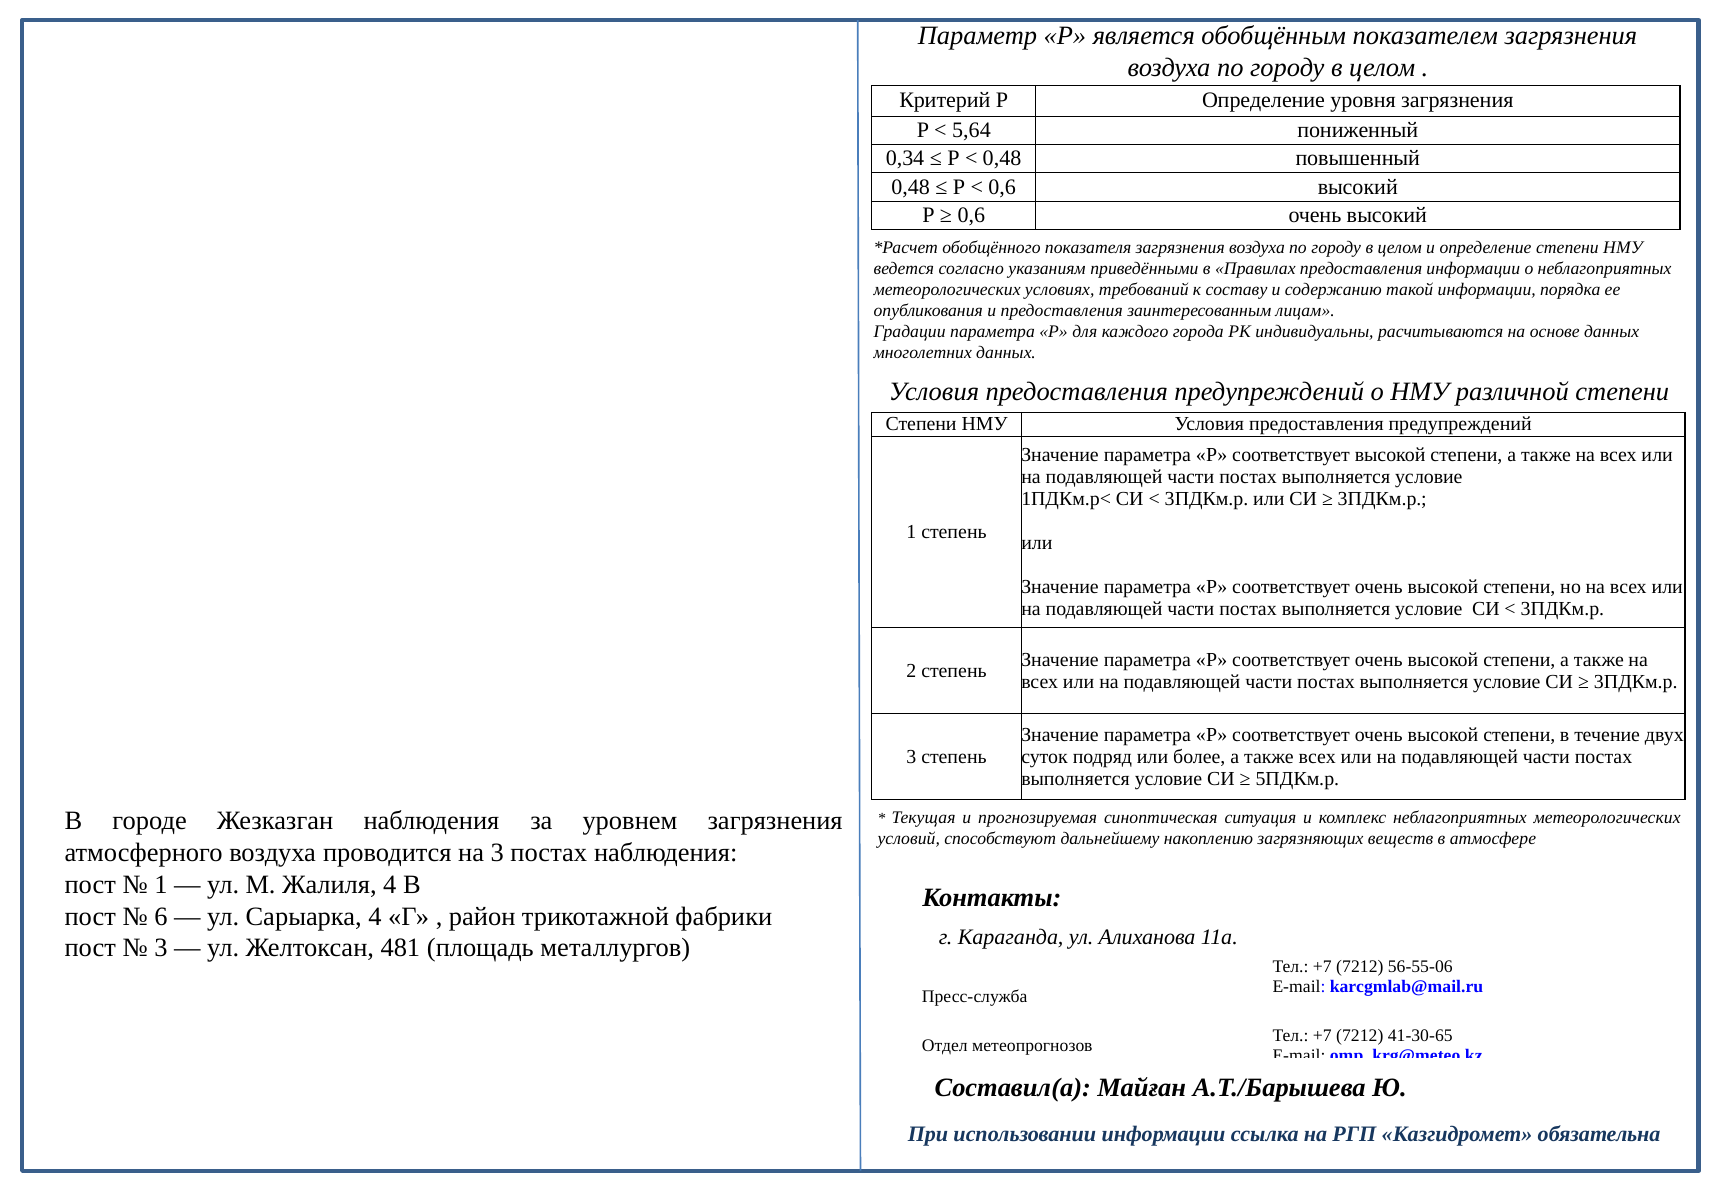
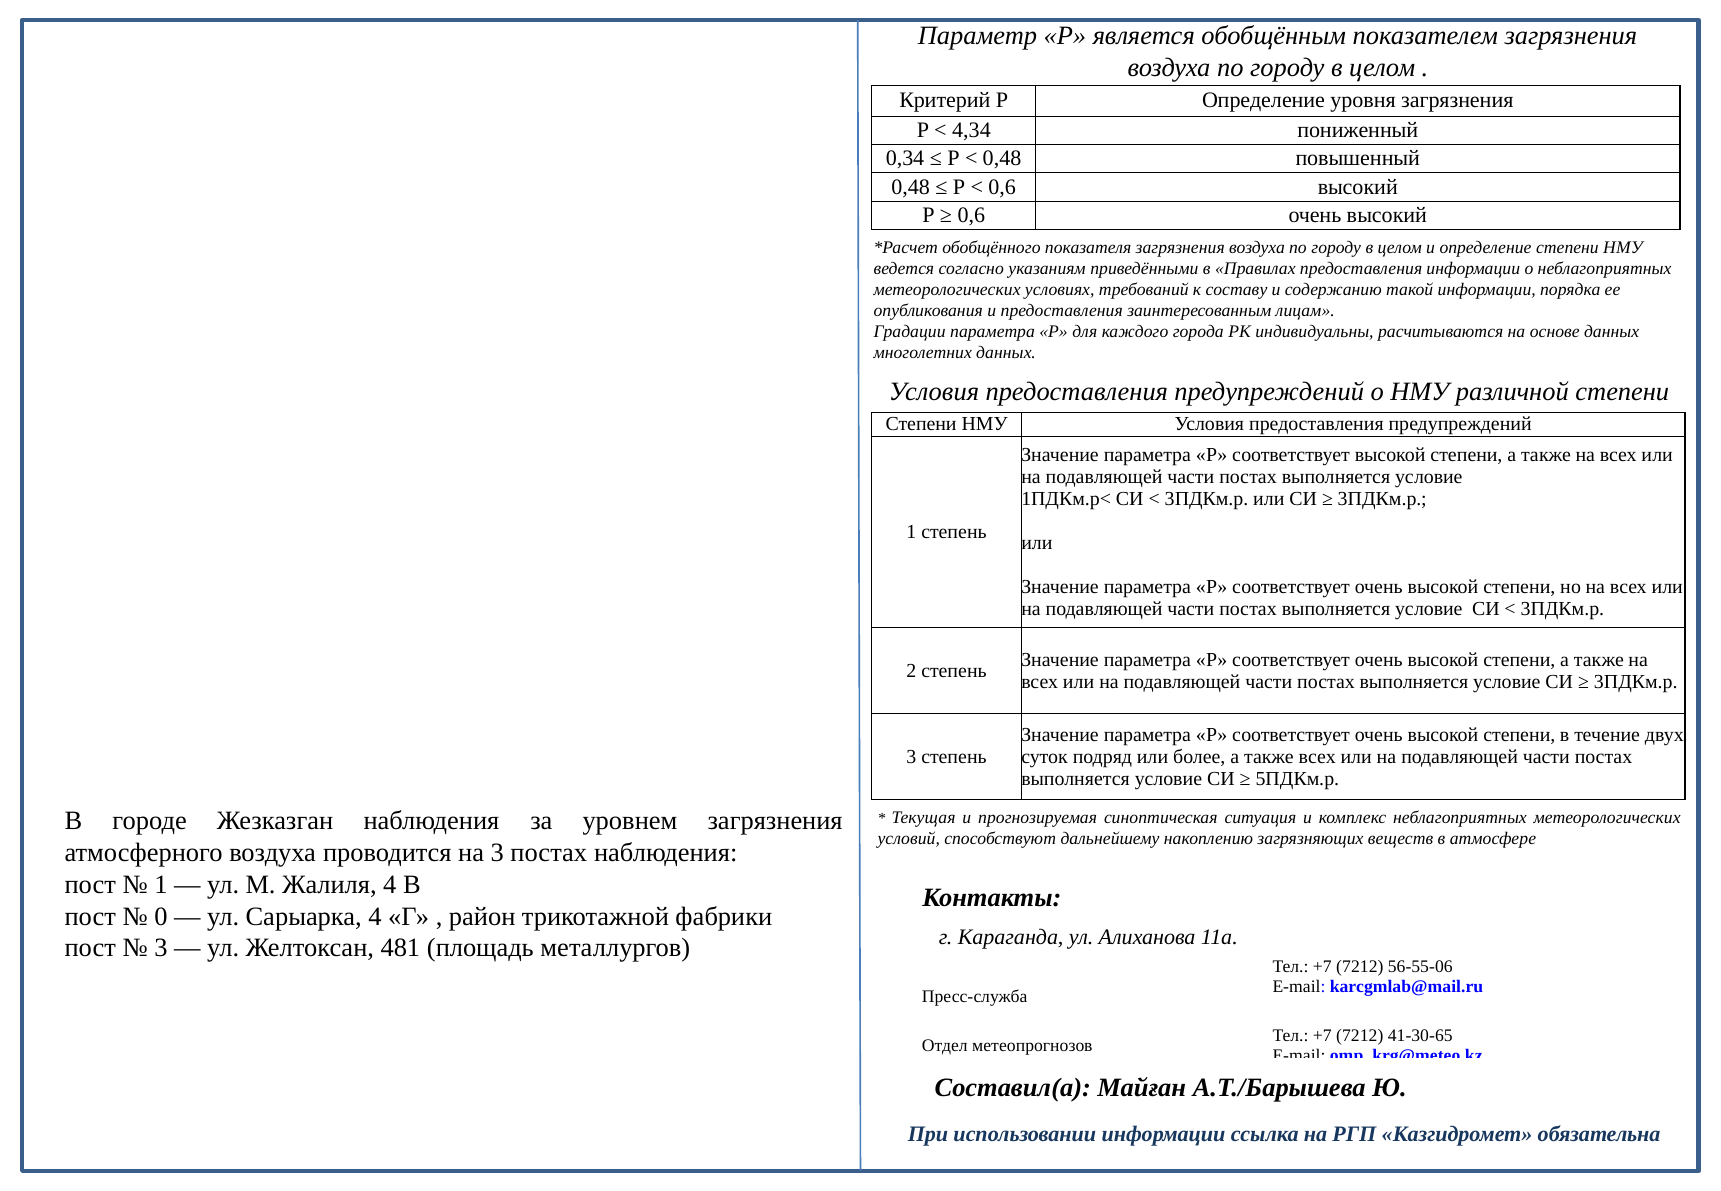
5,64: 5,64 -> 4,34 (971, 130)
6: 6 -> 0 (161, 917)
